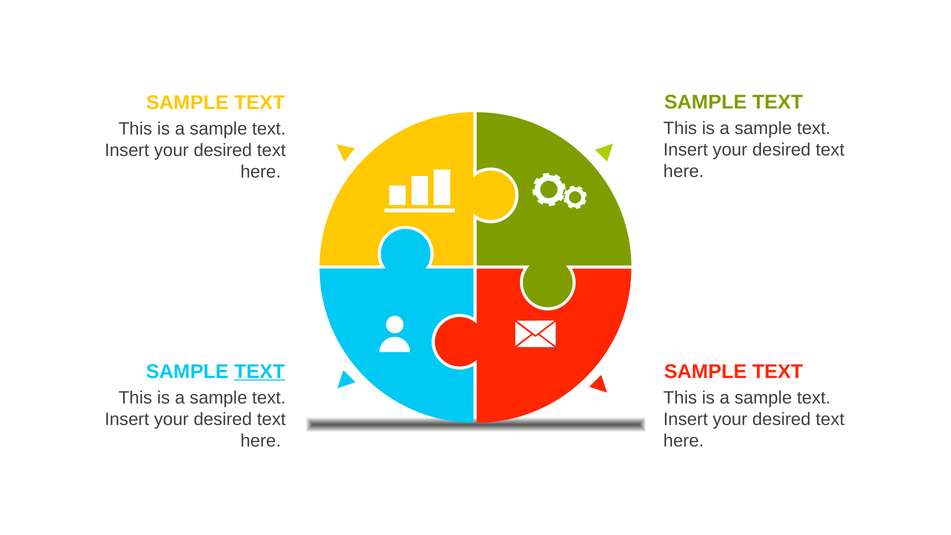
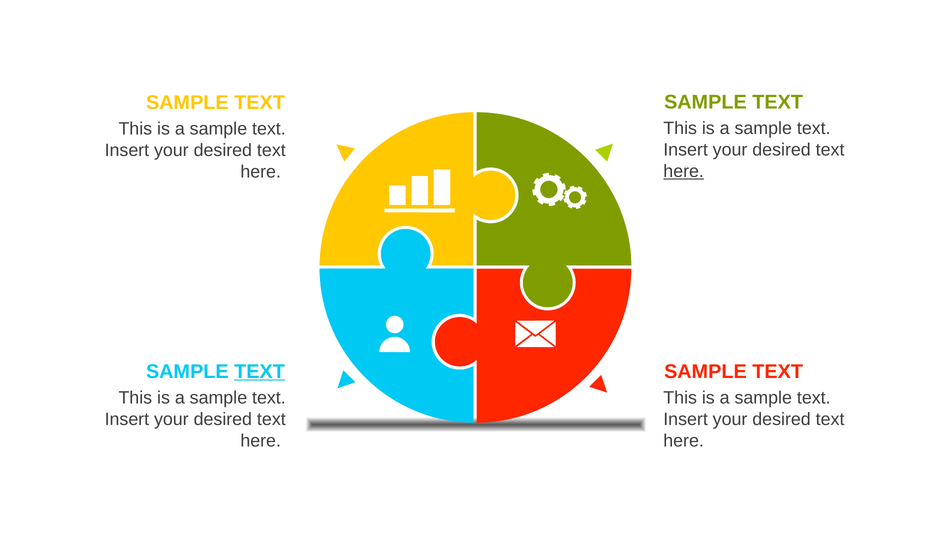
here underline: none -> present (684, 171)
